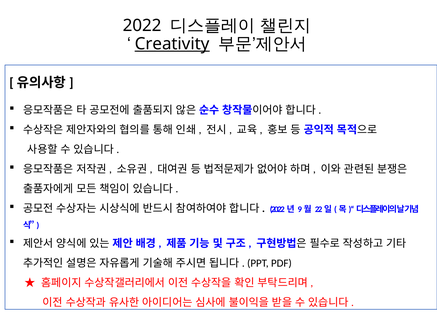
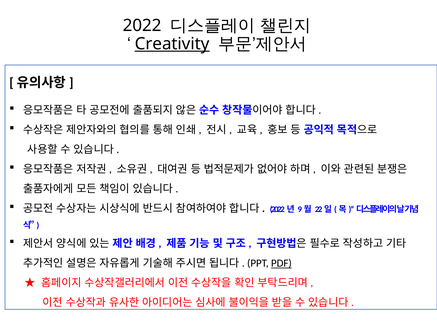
PDF underline: none -> present (281, 263)
